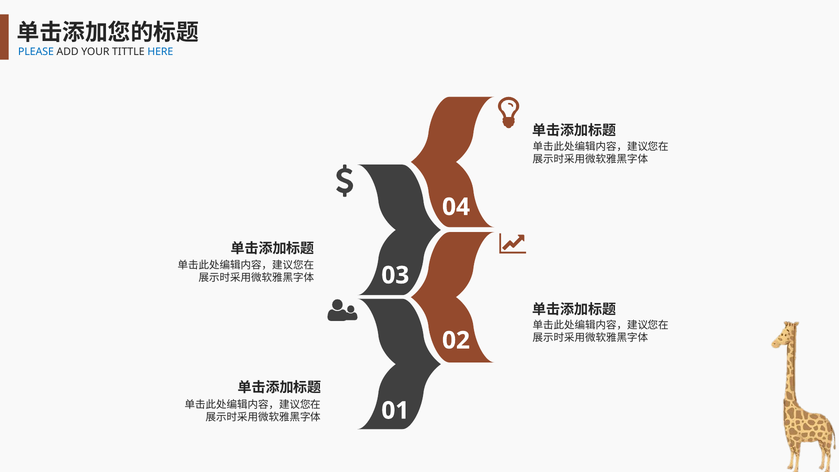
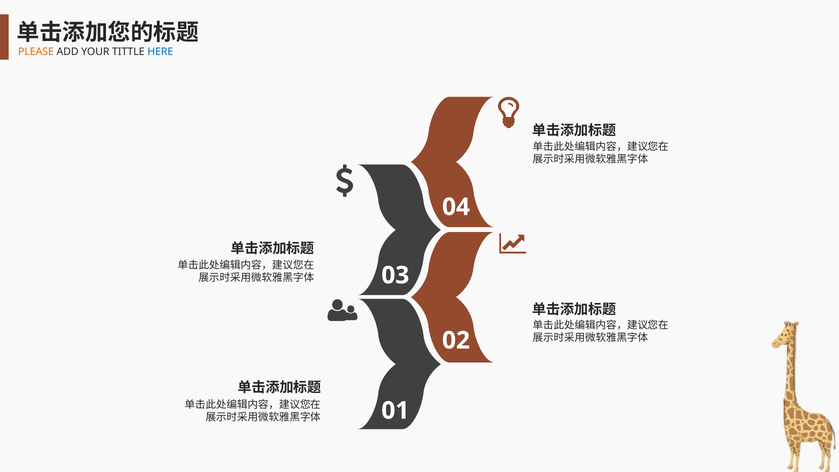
PLEASE colour: blue -> orange (36, 52)
